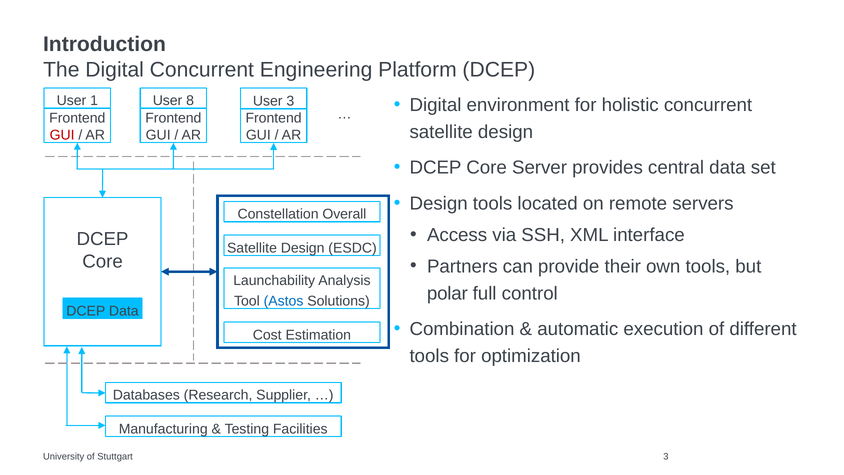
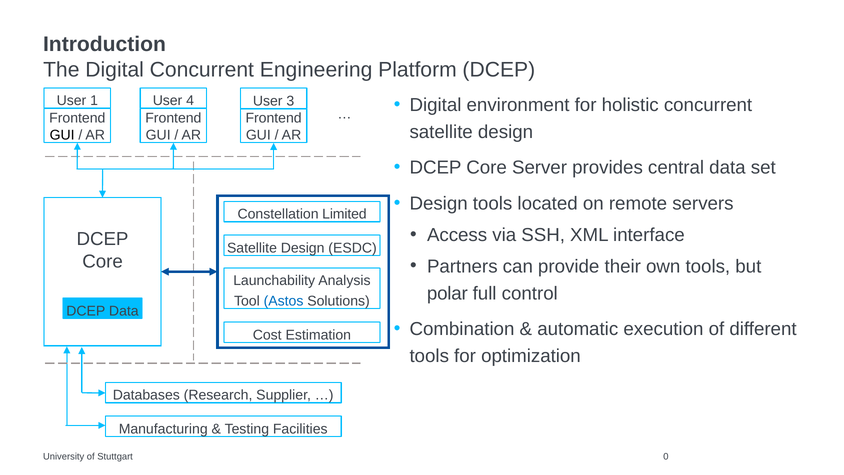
8: 8 -> 4 (190, 101)
GUI colour: red -> black (62, 135)
Overall: Overall -> Limited (344, 214)
Stuttgart 3: 3 -> 0 (666, 456)
